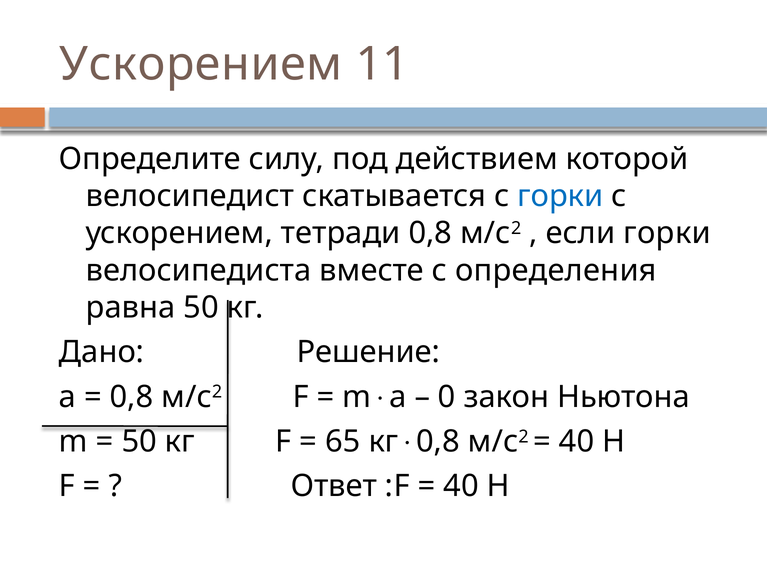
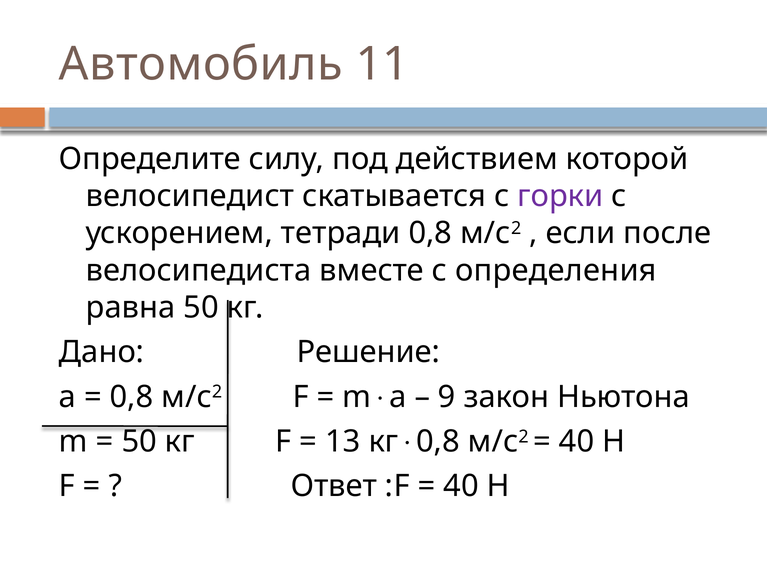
Ускорением: Ускорением -> Автомобиль (201, 64)
горки colour: blue -> purple (560, 196)
если горки: горки -> после (667, 233)
0: 0 -> 9 (447, 396)
65: 65 -> 13 (343, 441)
